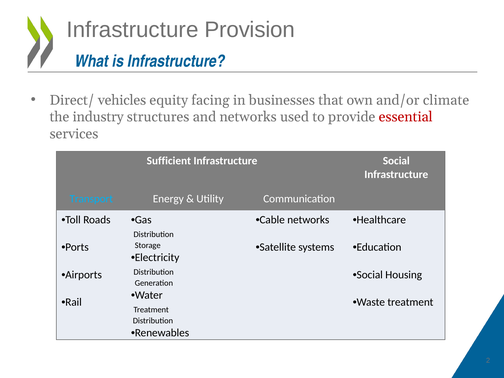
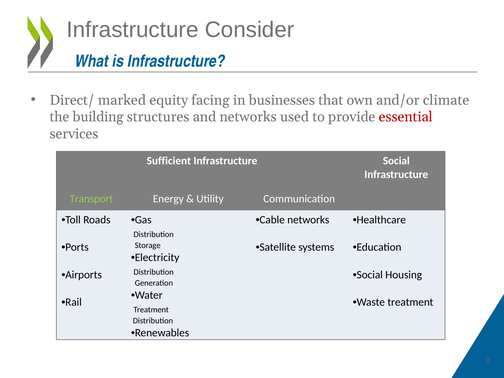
Provision: Provision -> Consider (250, 30)
vehicles: vehicles -> marked (122, 100)
industry: industry -> building (98, 117)
Transport colour: light blue -> light green (91, 199)
